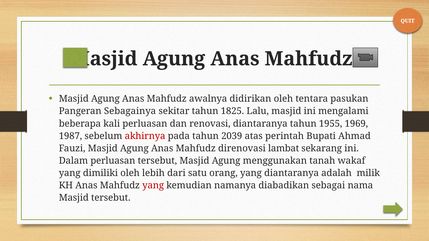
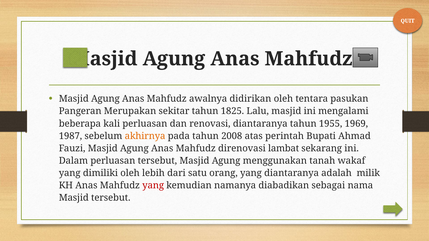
Sebagainya: Sebagainya -> Merupakan (130, 111)
akhirnya colour: red -> orange (145, 136)
2039: 2039 -> 2008 (232, 136)
